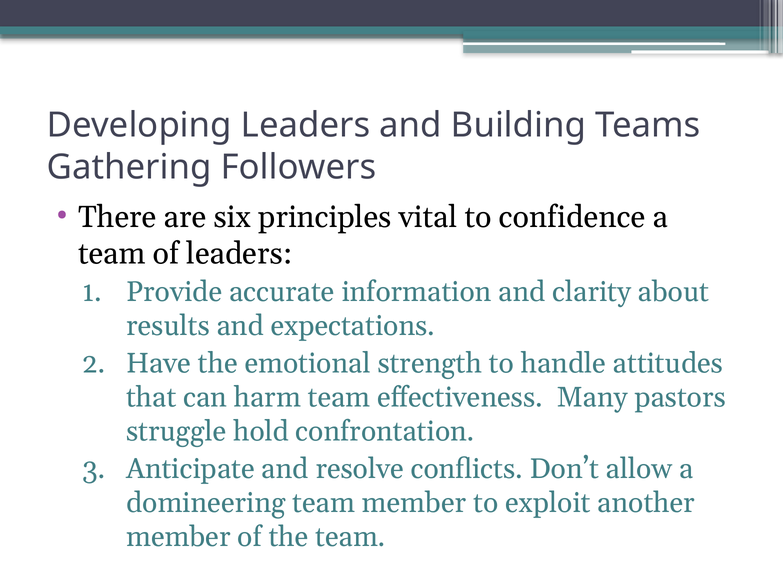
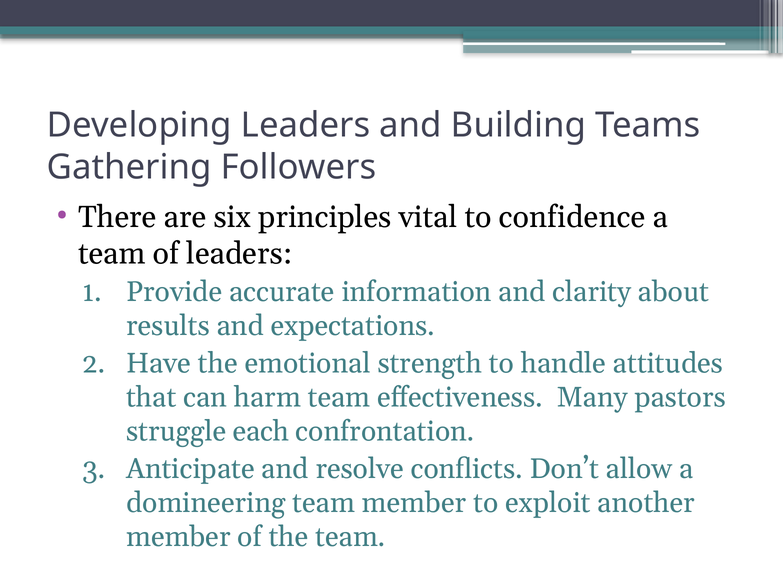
hold: hold -> each (261, 431)
